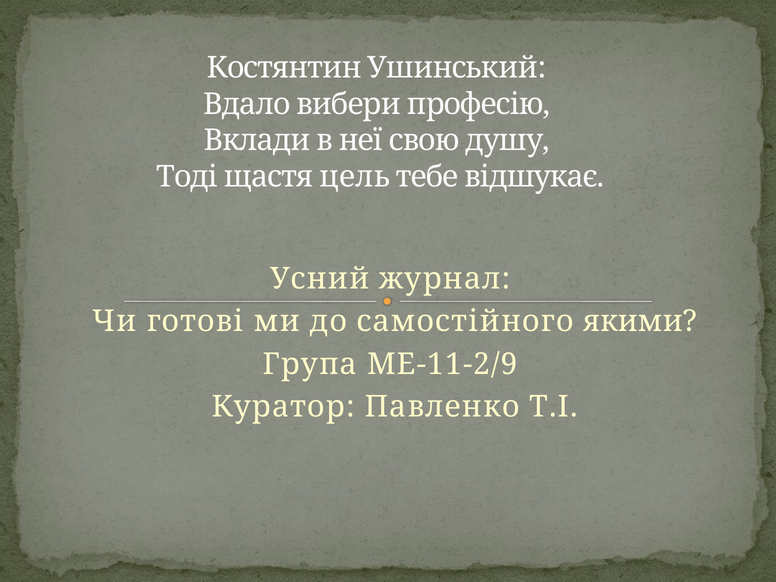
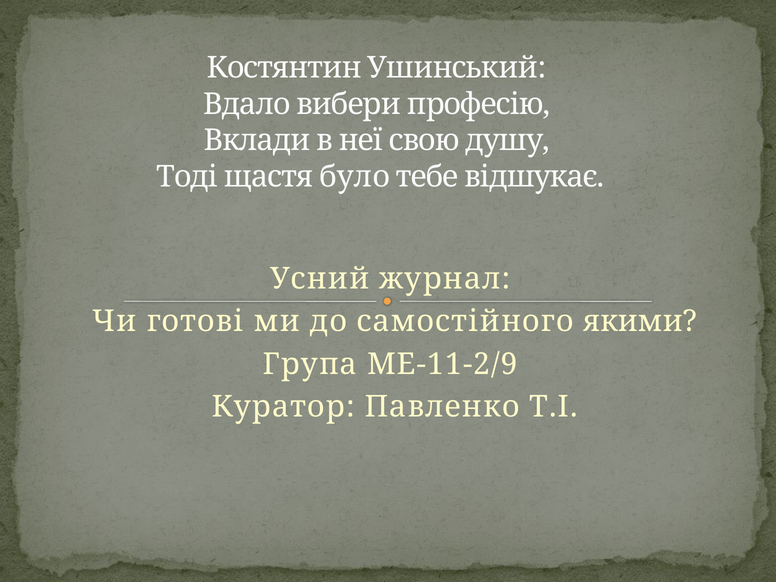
цель: цель -> було (355, 177)
